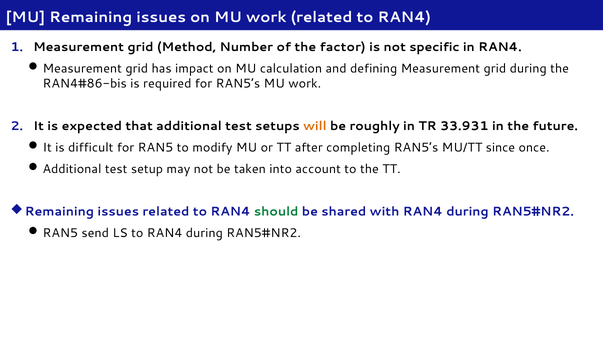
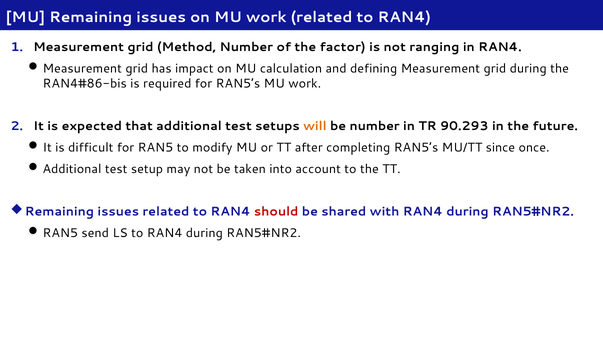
specific: specific -> ranging (434, 47)
be roughly: roughly -> number (375, 126)
33.931: 33.931 -> 90.293 (464, 126)
should colour: green -> red (276, 212)
